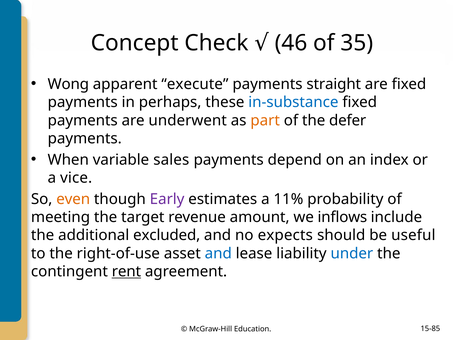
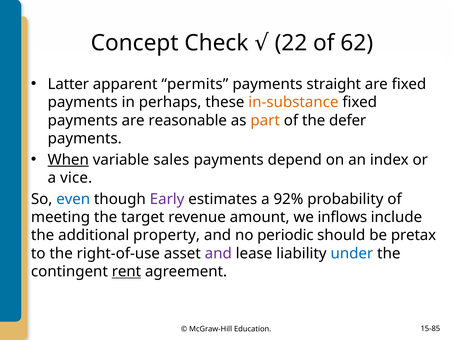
46: 46 -> 22 (291, 43)
35: 35 -> 62 (357, 43)
Wong: Wong -> Latter (68, 84)
execute: execute -> permits (195, 84)
in-substance colour: blue -> orange (293, 102)
underwent: underwent -> reasonable (188, 120)
When underline: none -> present (68, 160)
even colour: orange -> blue (73, 199)
11%: 11% -> 92% (288, 199)
excluded: excluded -> property (167, 235)
expects: expects -> periodic (285, 235)
useful: useful -> pretax (414, 235)
and colour: blue -> purple (218, 253)
